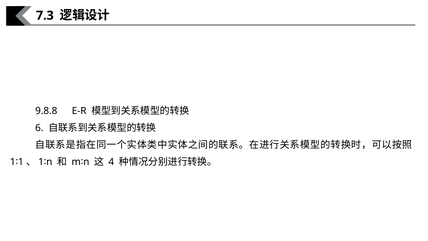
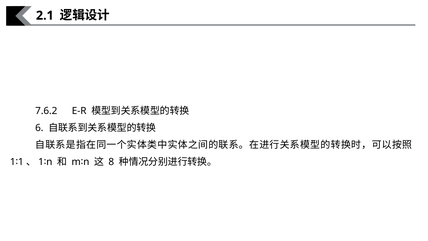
7.3: 7.3 -> 2.1 (45, 16)
9.8.8: 9.8.8 -> 7.6.2 (46, 111)
4: 4 -> 8 (111, 162)
